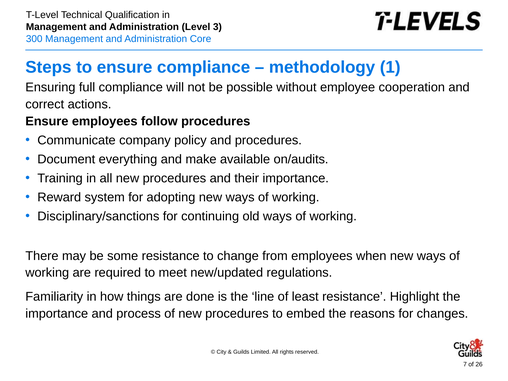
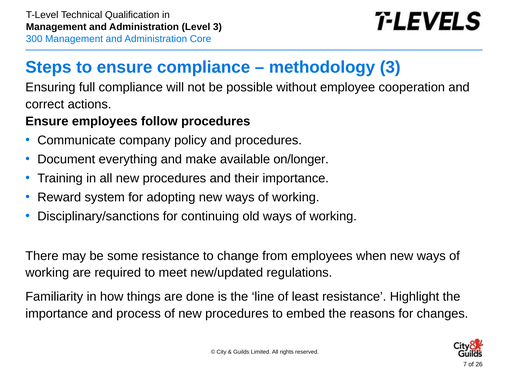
methodology 1: 1 -> 3 (390, 67)
on/audits: on/audits -> on/longer (301, 159)
